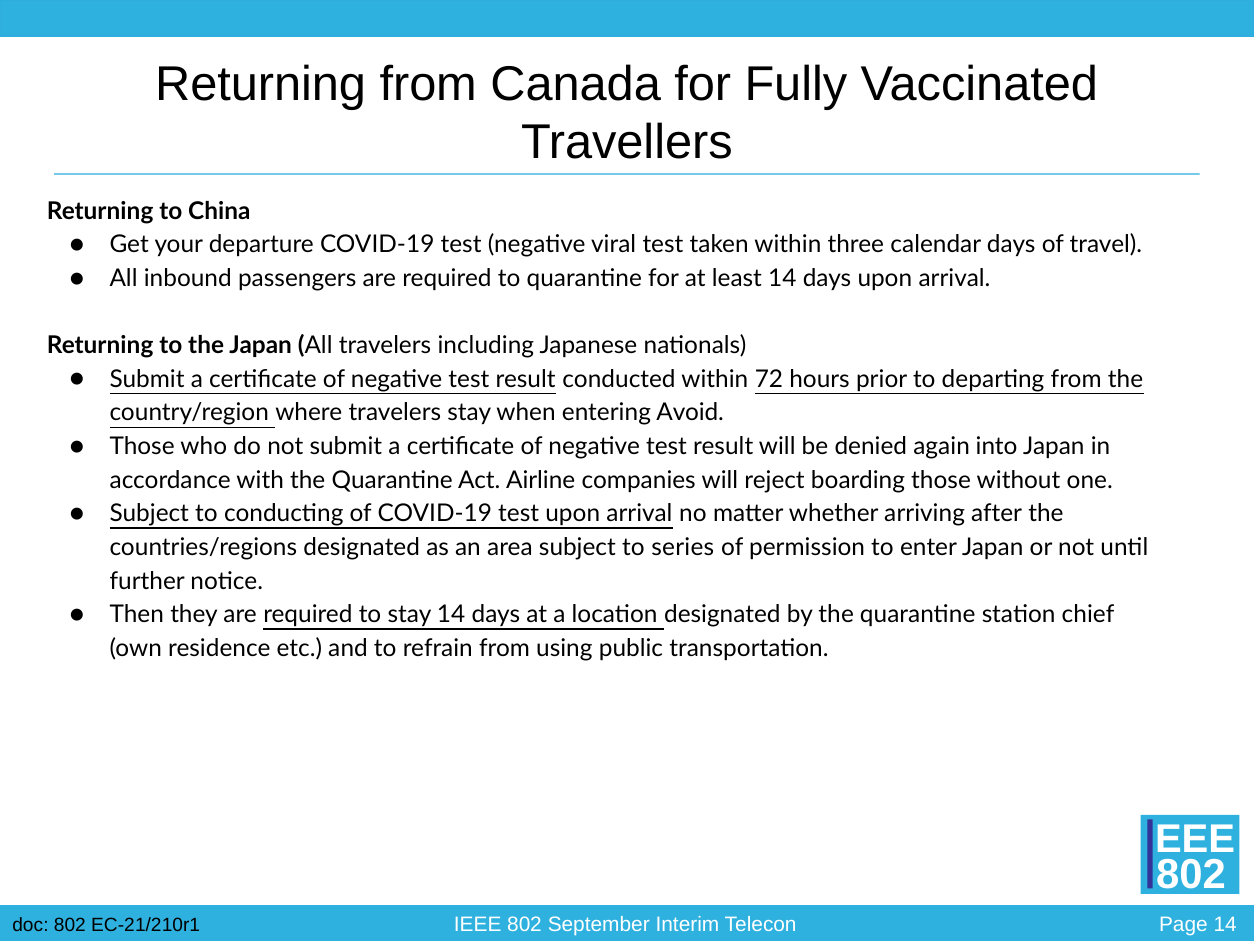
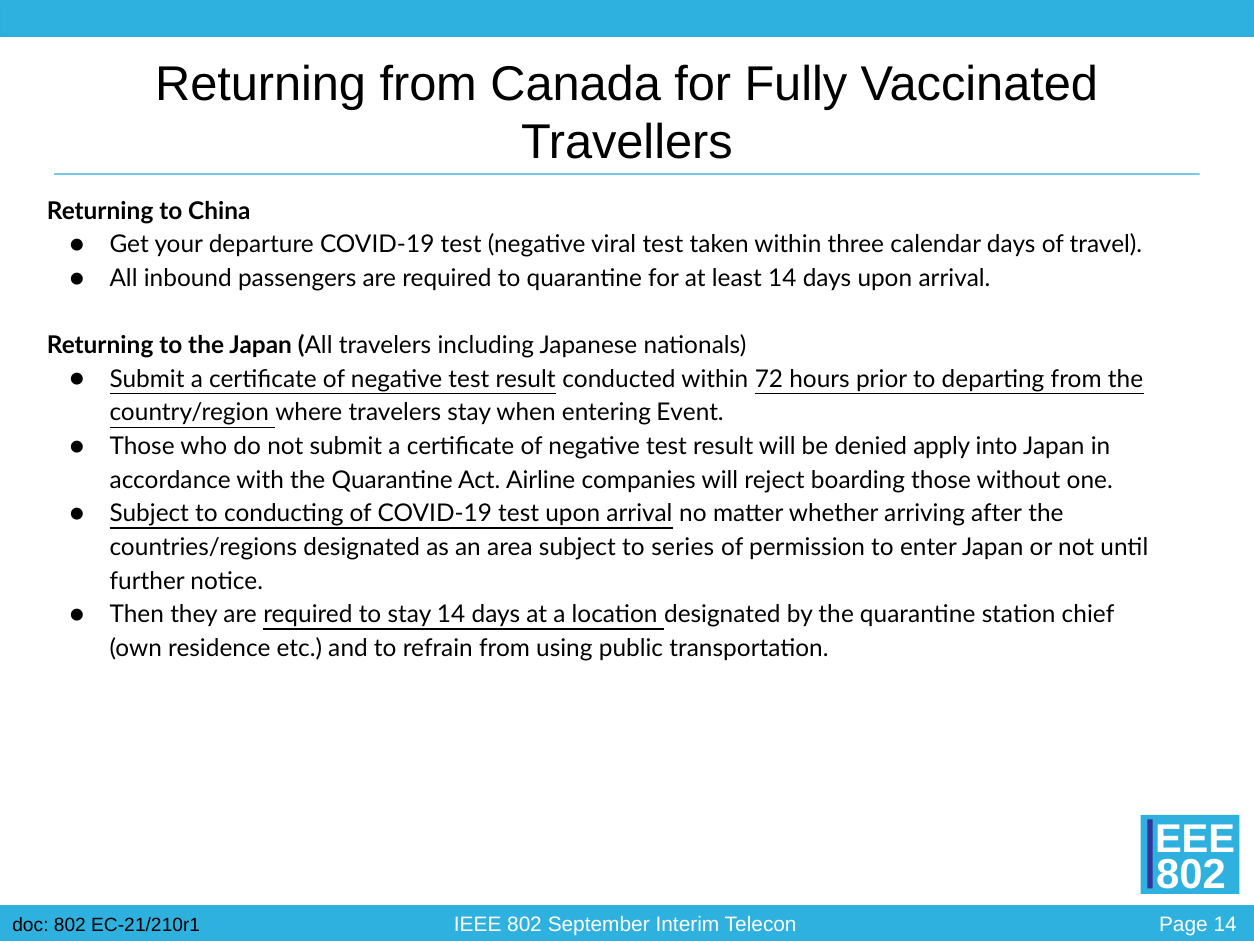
Avoid: Avoid -> Event (690, 413)
again: again -> apply (942, 446)
